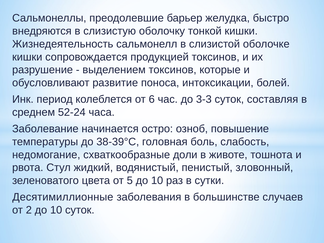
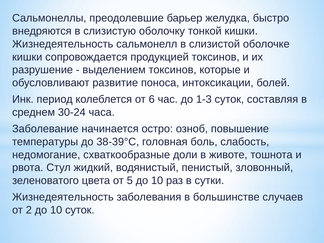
3-3: 3-3 -> 1-3 (204, 99)
52-24: 52-24 -> 30-24 (72, 112)
Десятимиллионные: Десятимиллионные -> Жизнедеятельность (63, 197)
